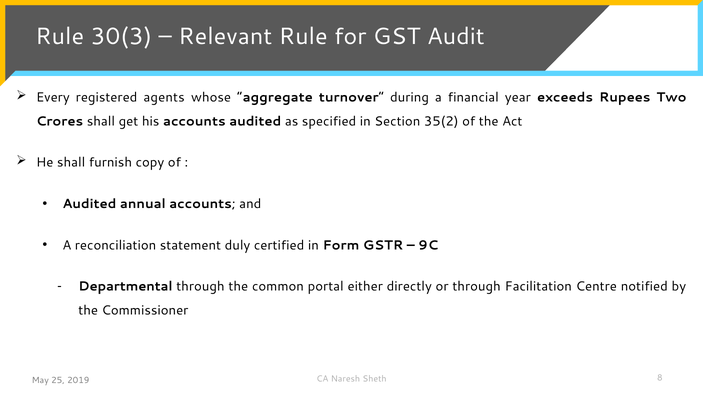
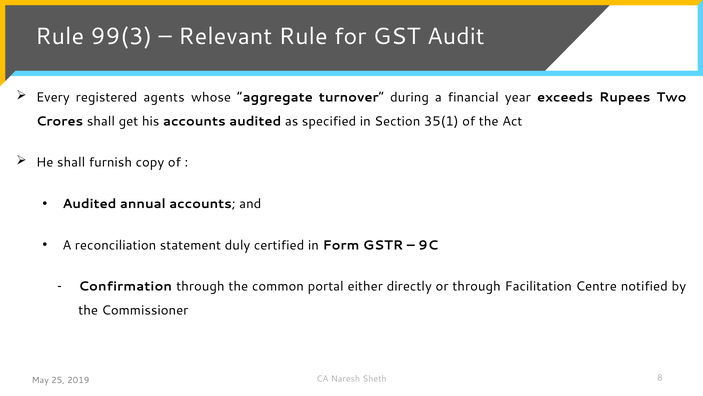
30(3: 30(3 -> 99(3 (121, 37)
35(2: 35(2 -> 35(1 (441, 121)
Departmental: Departmental -> Confirmation (125, 286)
